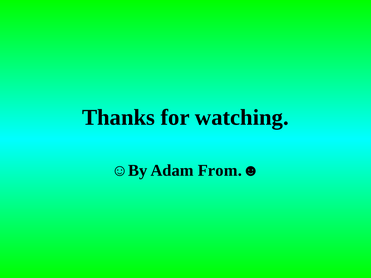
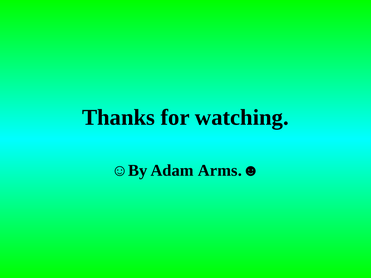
From.☻: From.☻ -> Arms.☻ (229, 171)
